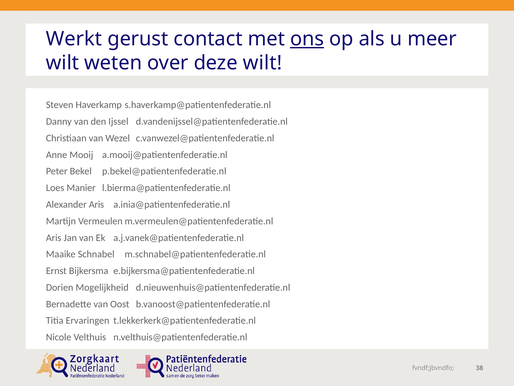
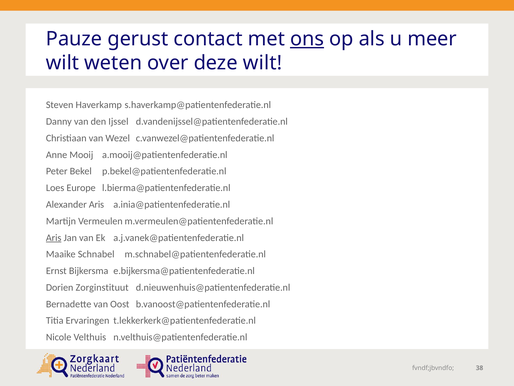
Werkt: Werkt -> Pauze (74, 39)
Manier: Manier -> Europe (81, 188)
Aris underline: none -> present (54, 237)
Mogelijkheid: Mogelijkheid -> Zorginstituut (102, 287)
